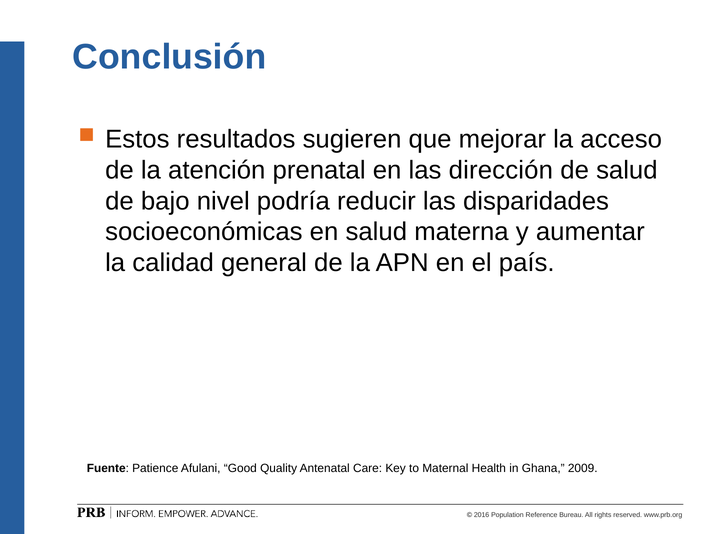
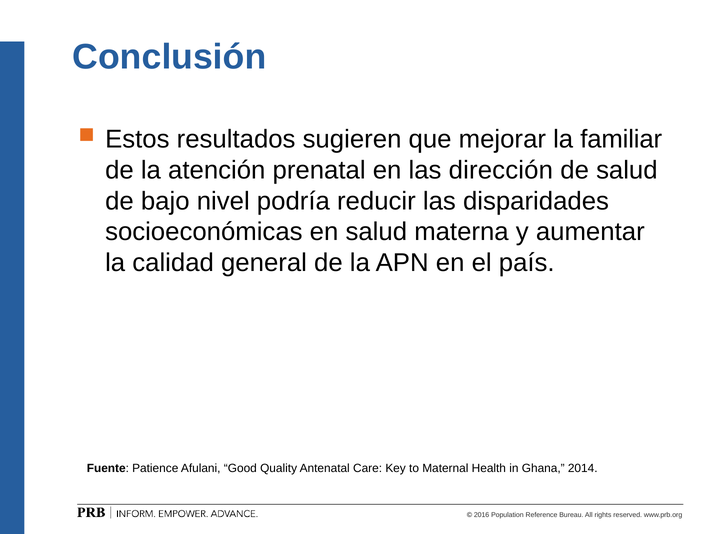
acceso: acceso -> familiar (621, 140)
2009: 2009 -> 2014 (583, 469)
